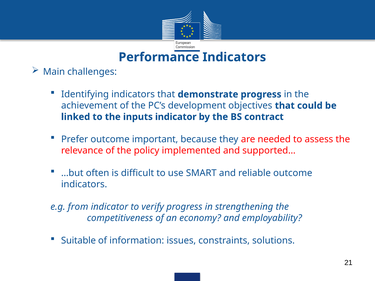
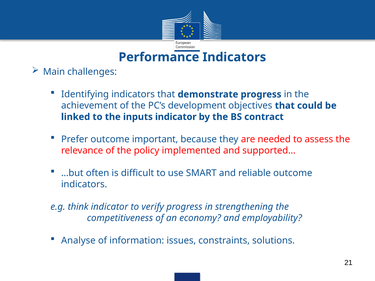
from: from -> think (78, 207)
Suitable: Suitable -> Analyse (78, 241)
